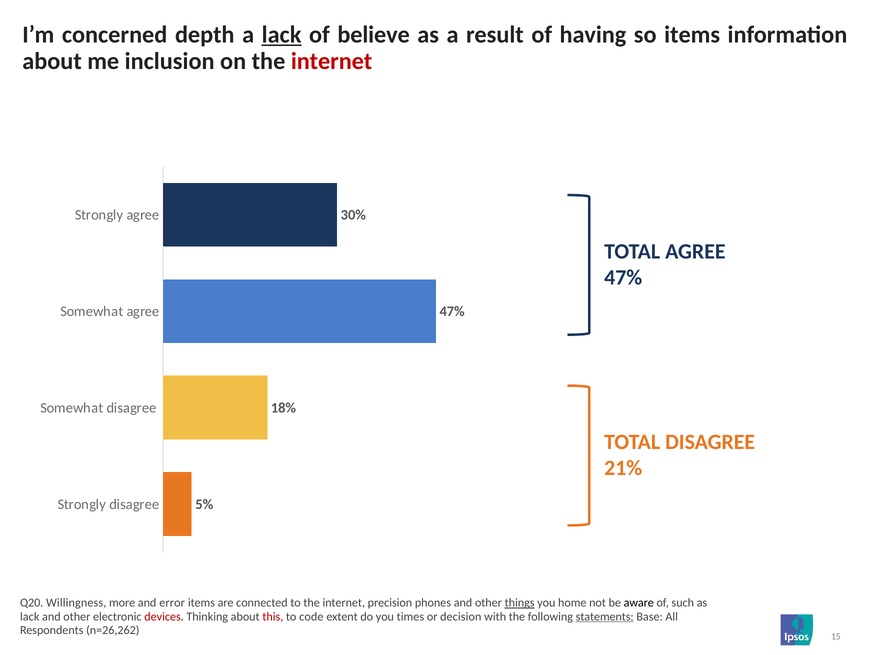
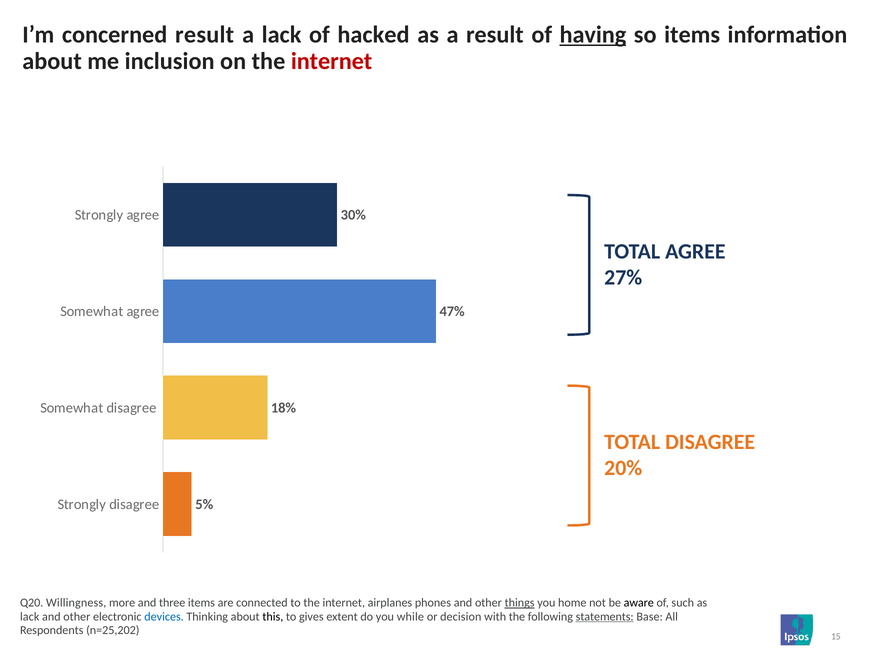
concerned depth: depth -> result (205, 35)
lack underline: present -> none (282, 35)
believe: believe -> hacked (373, 35)
having underline: none -> present (593, 35)
47%: 47% -> 27% (623, 277)
21%: 21% -> 20% (623, 468)
error: error -> three (172, 603)
precision: precision -> airplanes (390, 603)
devices colour: red -> blue (164, 616)
this colour: red -> black (273, 616)
code: code -> gives (311, 616)
times: times -> while (410, 616)
n=26,262: n=26,262 -> n=25,202 (113, 630)
